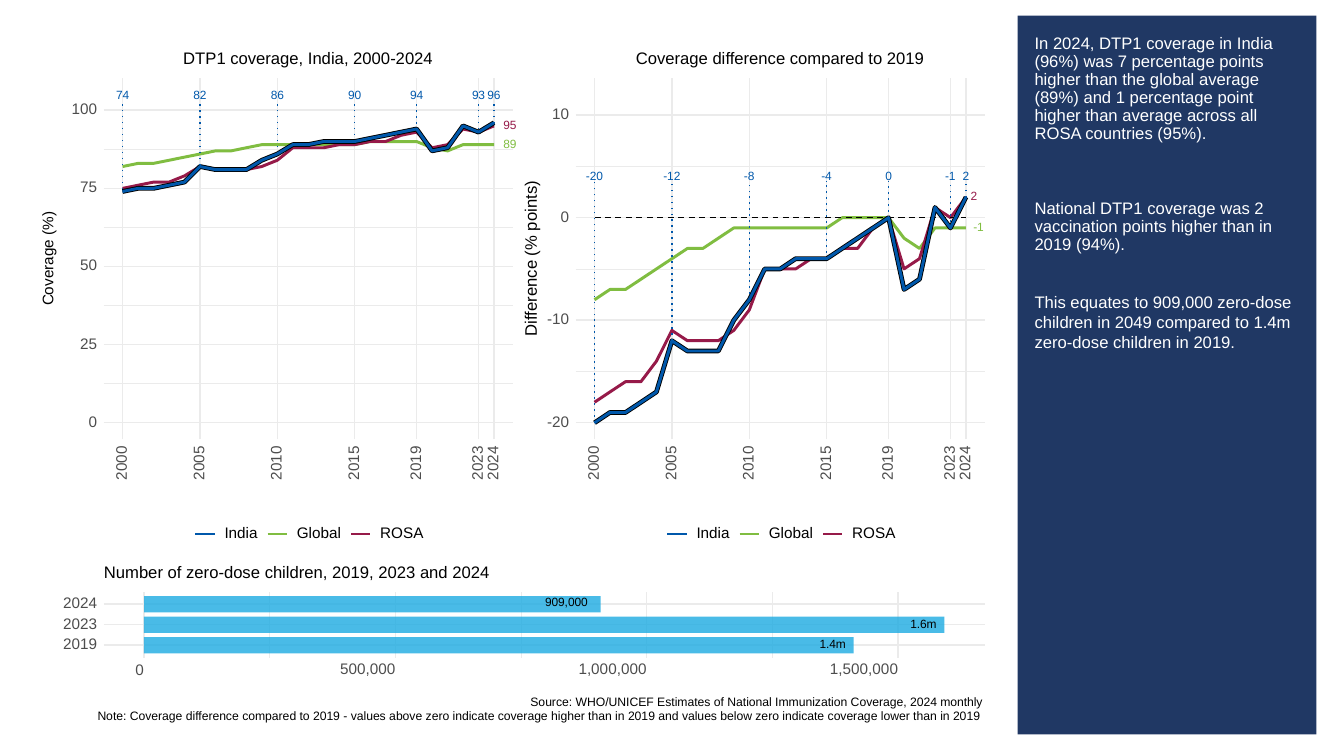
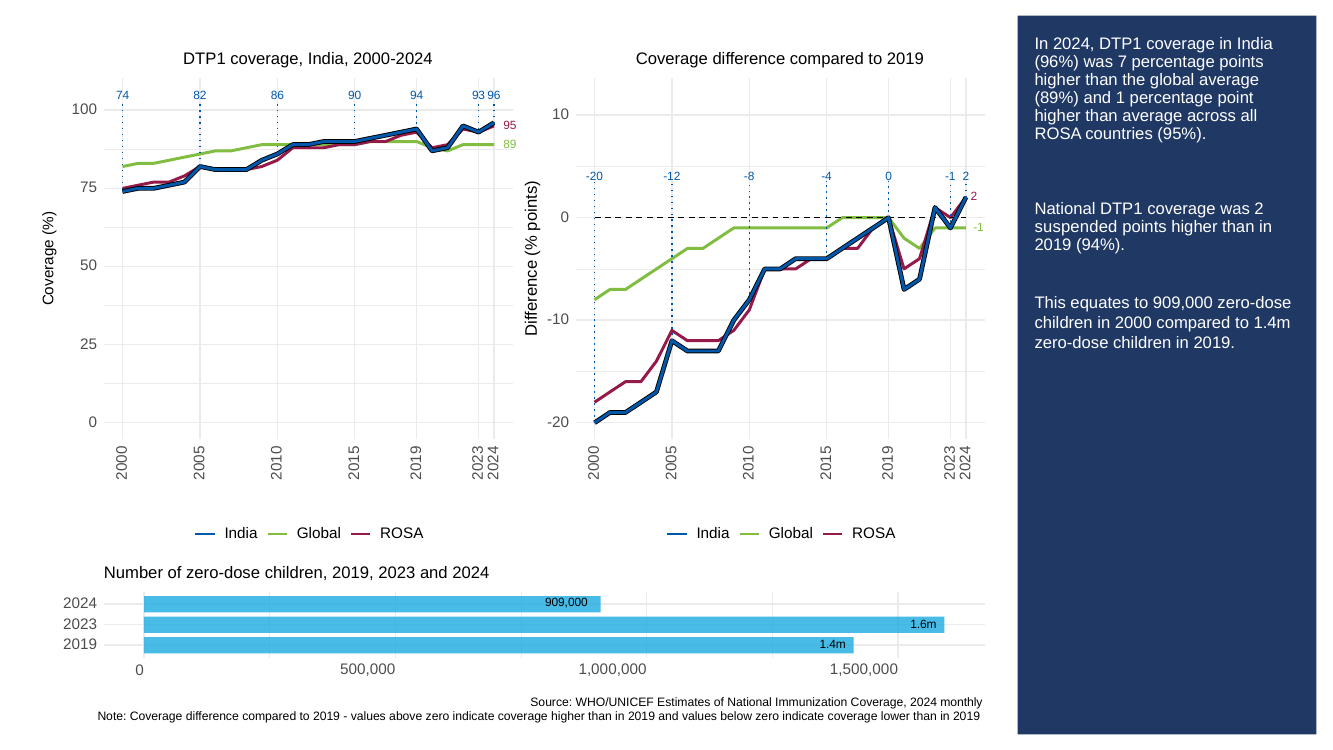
vaccination: vaccination -> suspended (1076, 227)
2049: 2049 -> 2000 (1133, 323)
